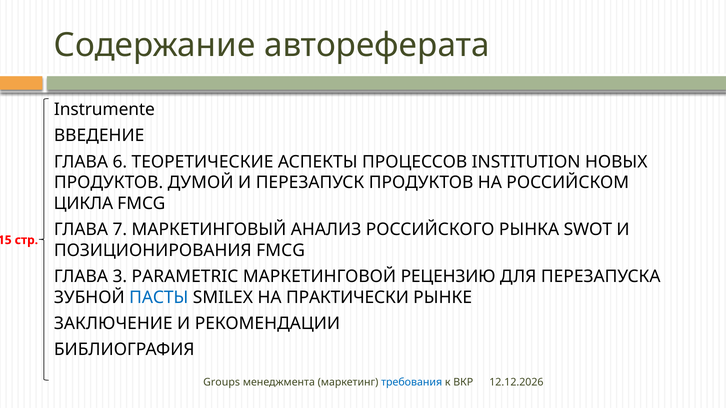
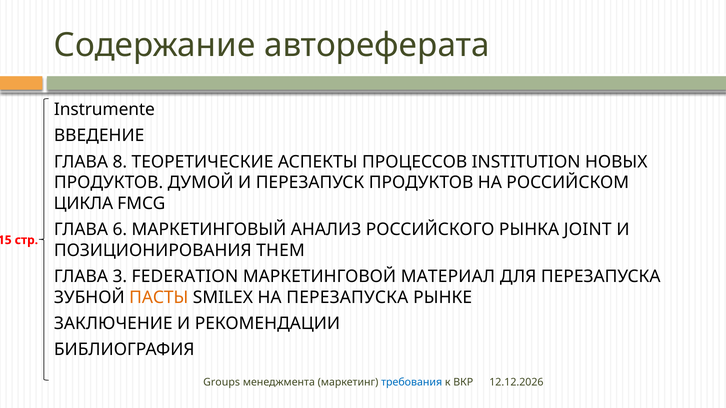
6: 6 -> 8 (120, 162)
7: 7 -> 6 (120, 230)
SWOT: SWOT -> JOINT (588, 230)
ПОЗИЦИОНИРОВАНИЯ FMCG: FMCG -> THEM (281, 251)
PARAMETRIC: PARAMETRIC -> FEDERATION (185, 277)
РЕЦЕНЗИЮ: РЕЦЕНЗИЮ -> МАТЕРИАЛ (448, 277)
ПАСТЫ colour: blue -> orange (159, 298)
НА ПРАКТИЧЕСКИ: ПРАКТИЧЕСКИ -> ПЕРЕЗАПУСКА (347, 298)
